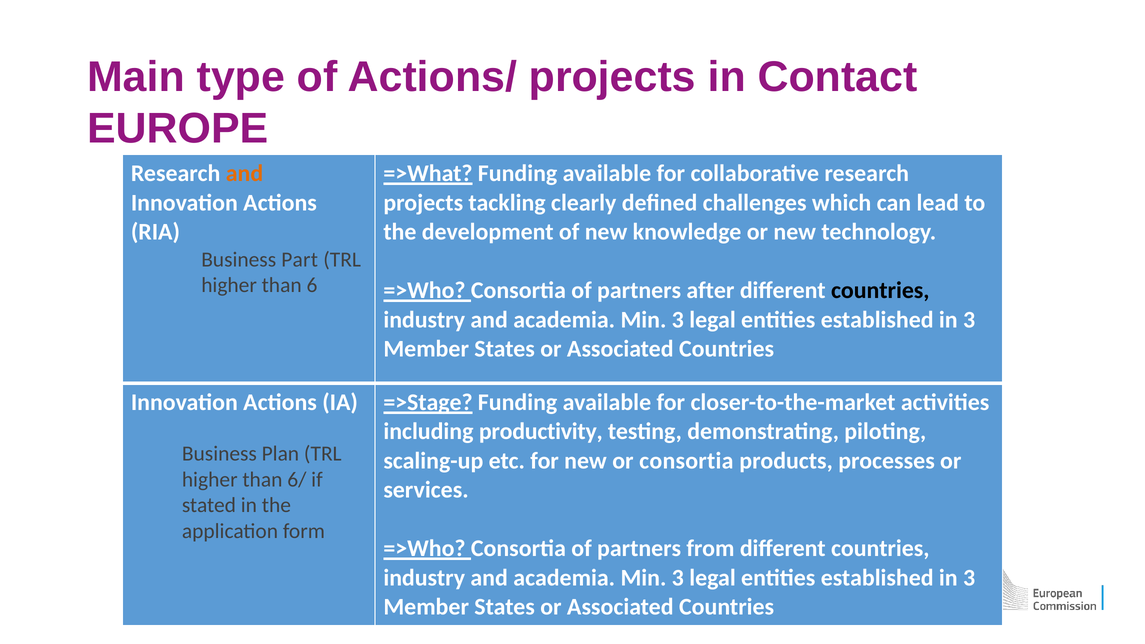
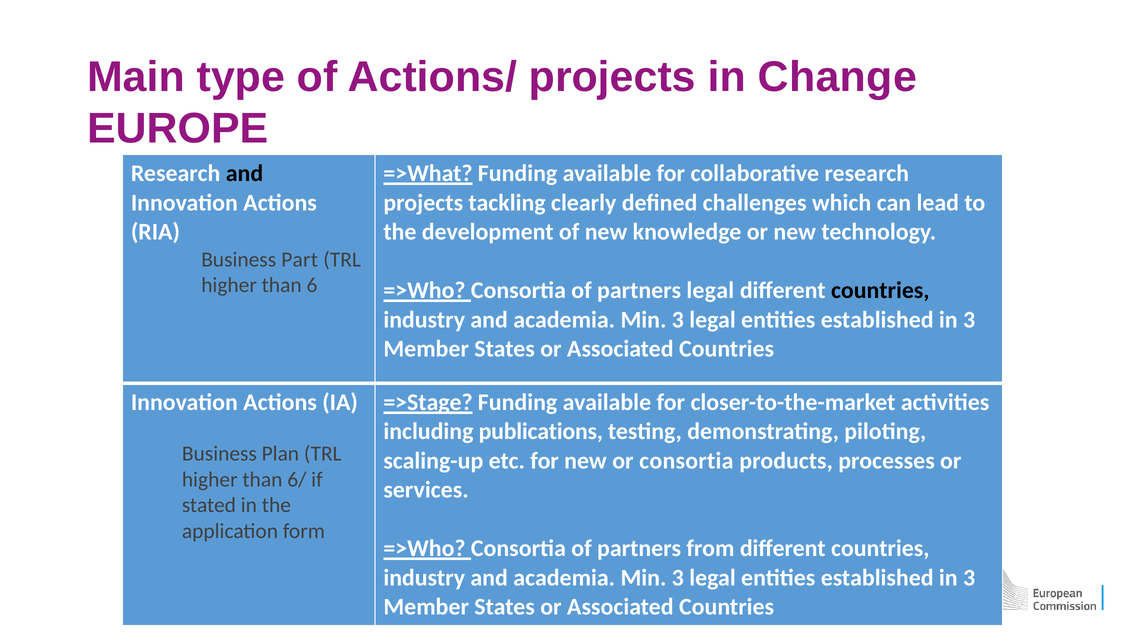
Contact: Contact -> Change (837, 77)
and colour: orange -> black (244, 174)
partners after: after -> legal (710, 290)
productivity: productivity -> publications (541, 432)
